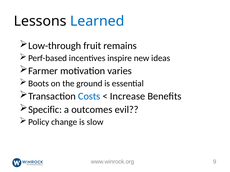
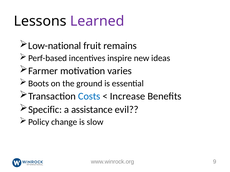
Learned colour: blue -> purple (97, 21)
Low-through: Low-through -> Low-national (55, 46)
outcomes: outcomes -> assistance (92, 110)
